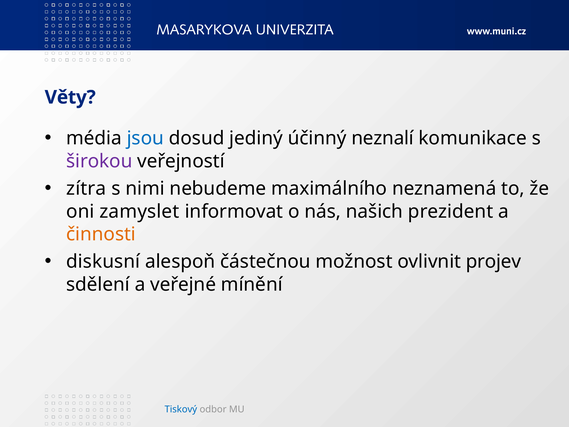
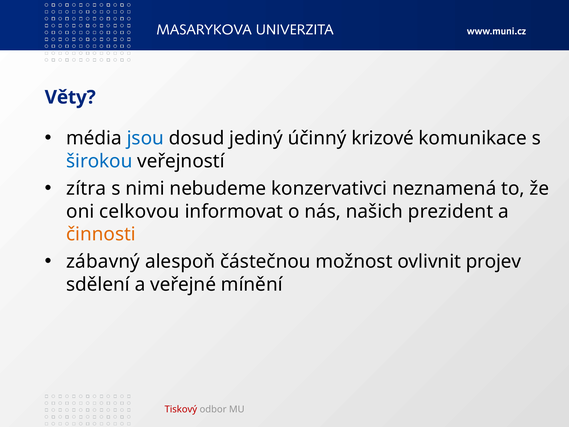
neznalí: neznalí -> krizové (383, 138)
širokou colour: purple -> blue (99, 161)
maximálního: maximálního -> konzervativci (329, 189)
zamyslet: zamyslet -> celkovou (139, 211)
diskusní: diskusní -> zábavný (103, 262)
Tiskový colour: blue -> red (181, 409)
